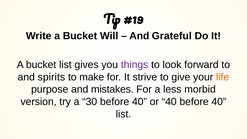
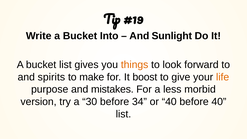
Will: Will -> Into (109, 36)
Grateful: Grateful -> Sunlight (172, 36)
things colour: purple -> orange (135, 65)
strive: strive -> boost (145, 77)
30 before 40: 40 -> 34 (139, 102)
